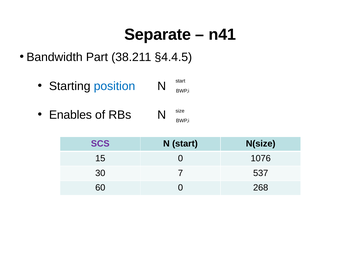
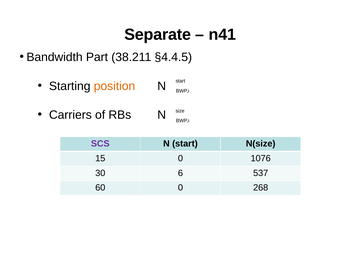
position colour: blue -> orange (115, 86)
Enables: Enables -> Carriers (70, 115)
7: 7 -> 6 (180, 173)
